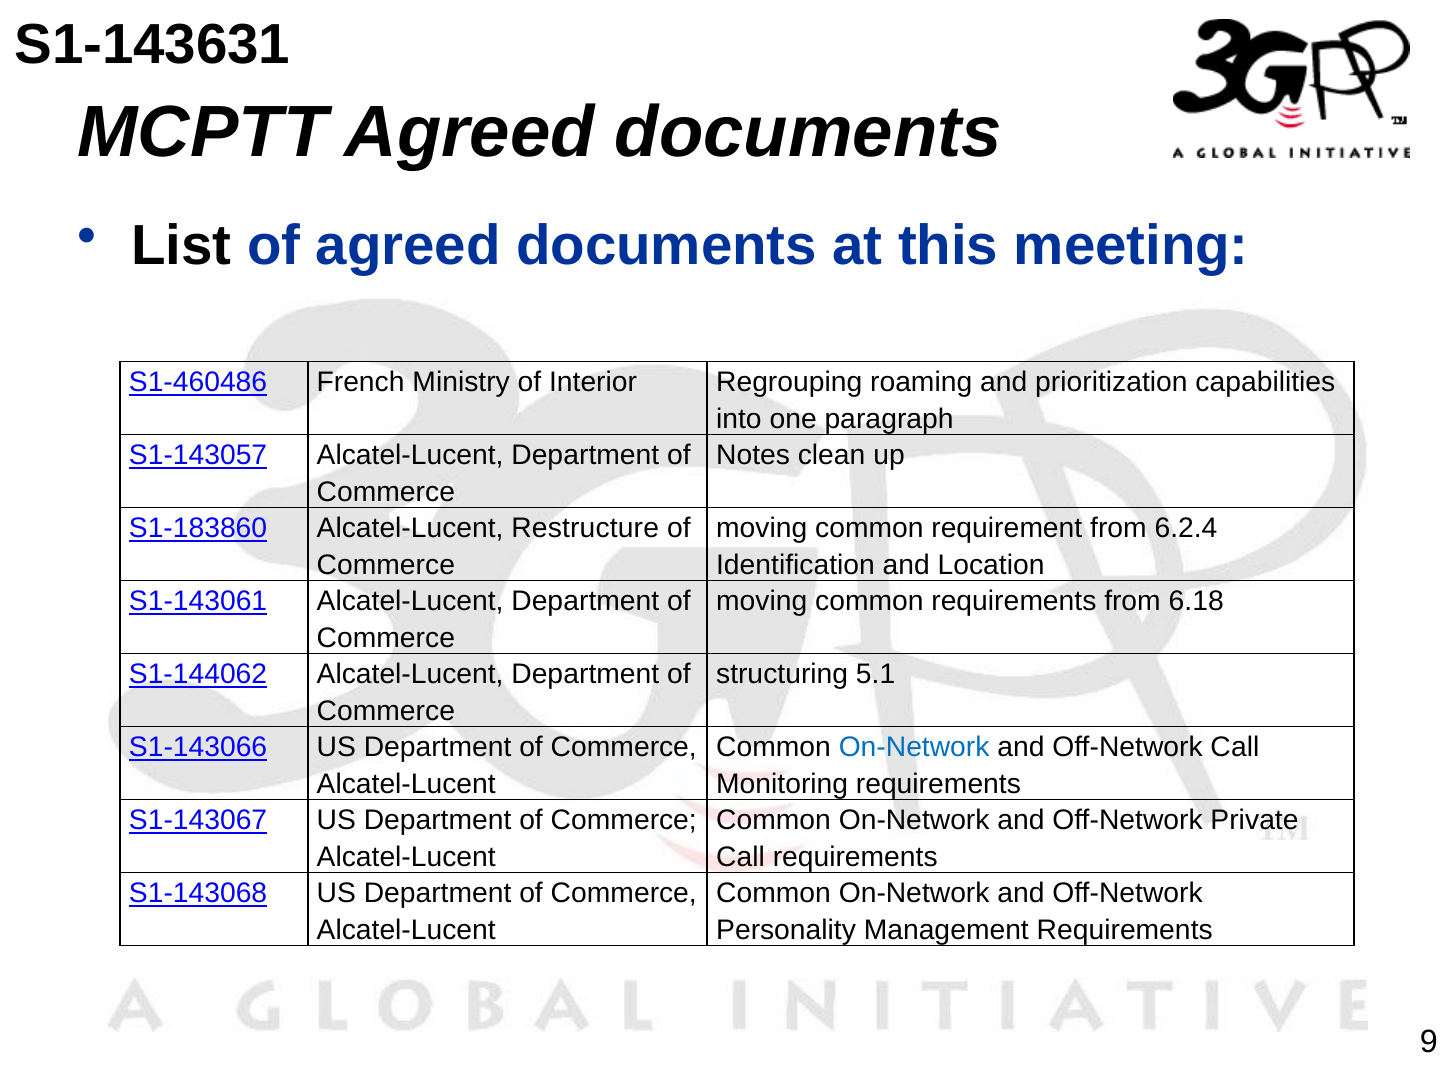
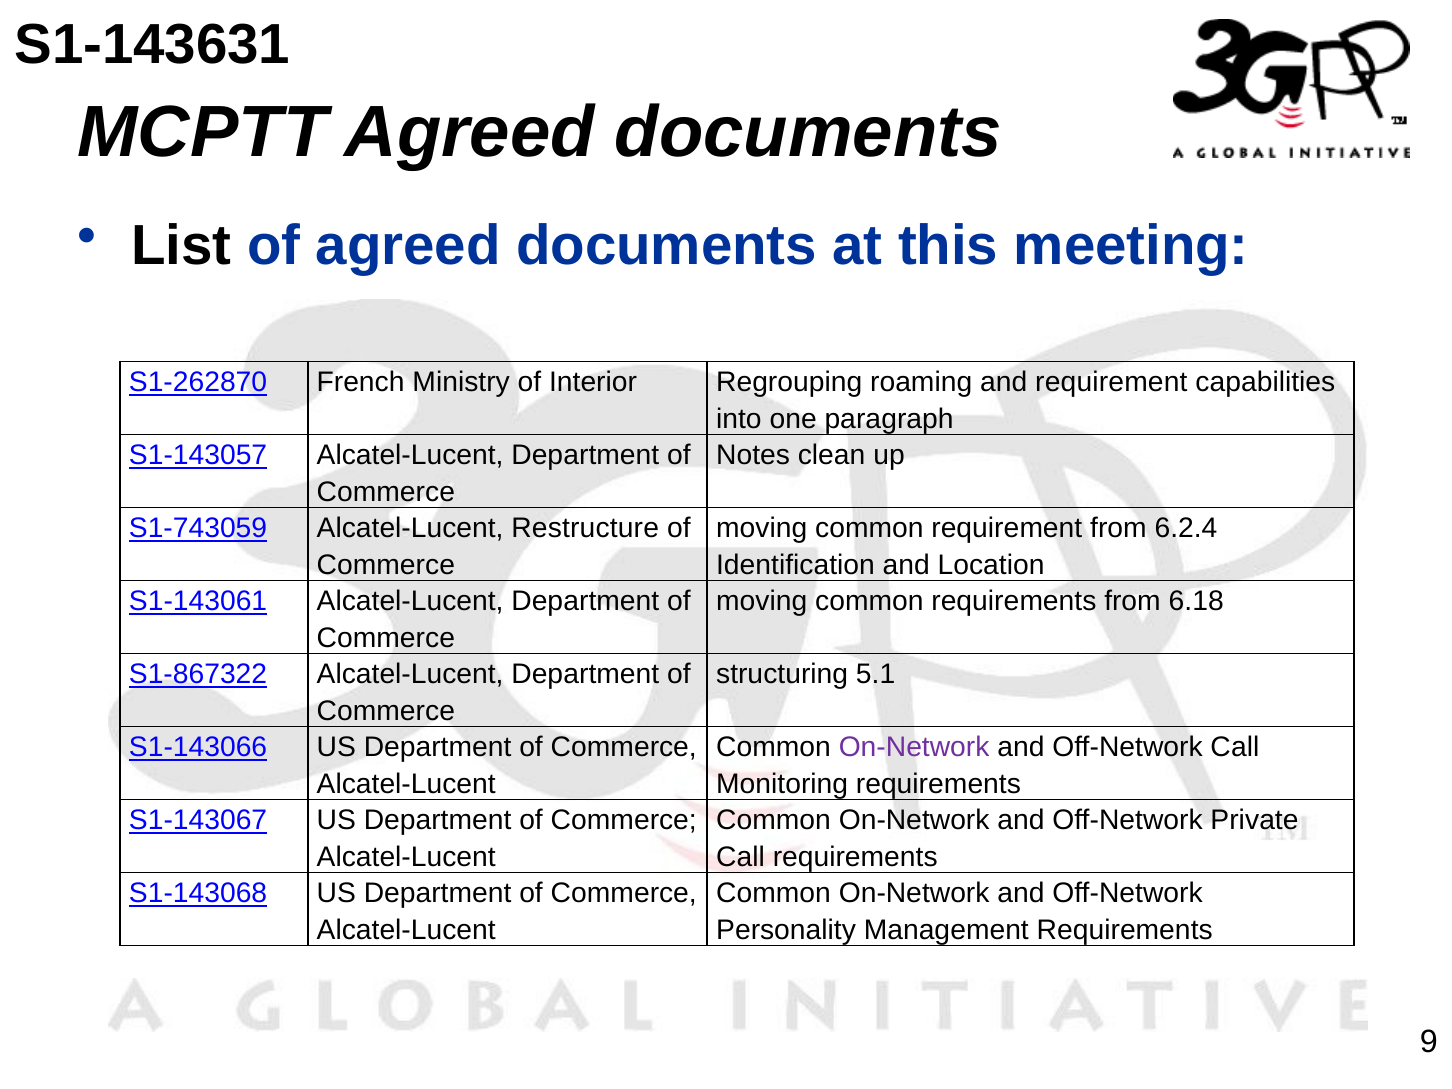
S1-460486: S1-460486 -> S1-262870 (198, 383)
and prioritization: prioritization -> requirement (1111, 383)
S1-183860: S1-183860 -> S1-743059 (198, 529)
S1-144062: S1-144062 -> S1-867322 (198, 675)
On-Network colour: blue -> purple (914, 748)
